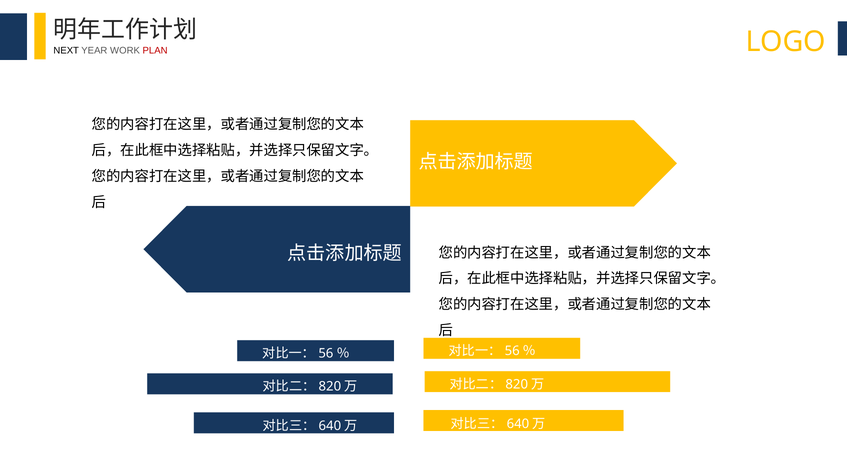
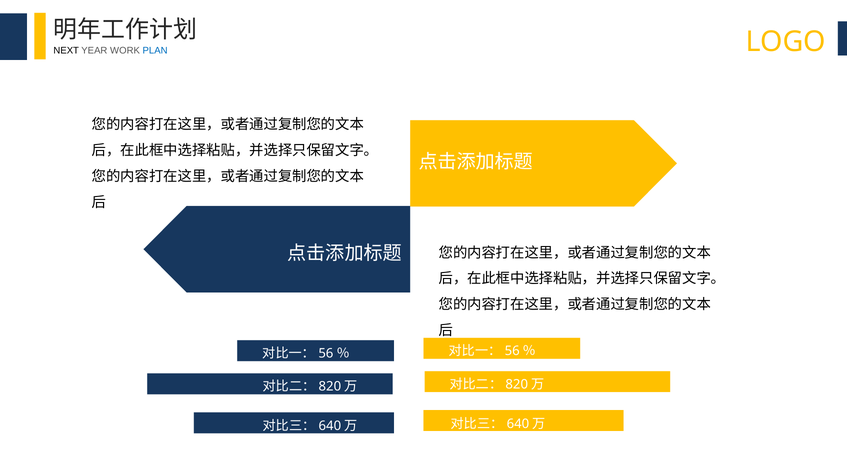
PLAN colour: red -> blue (155, 50)
